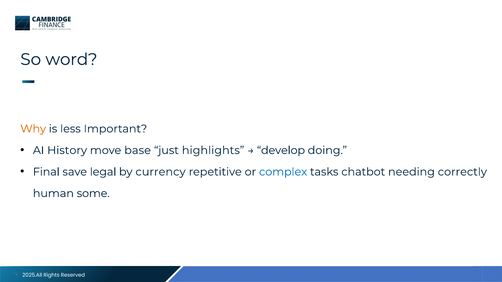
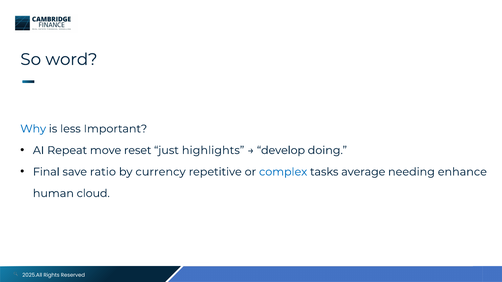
Why colour: orange -> blue (33, 129)
History: History -> Repeat (67, 151)
base: base -> reset (138, 151)
legal: legal -> ratio (103, 172)
chatbot: chatbot -> average (363, 172)
correctly: correctly -> enhance (462, 172)
some: some -> cloud (93, 194)
